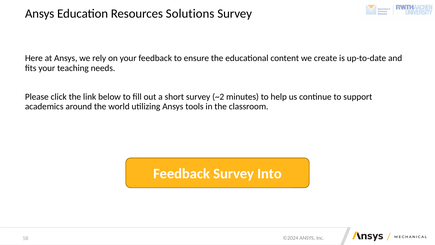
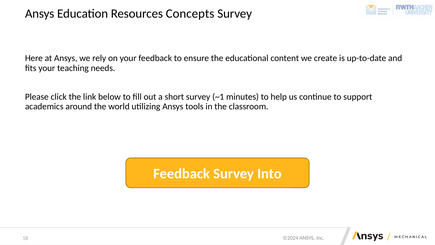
Solutions: Solutions -> Concepts (190, 14)
~2: ~2 -> ~1 (218, 97)
